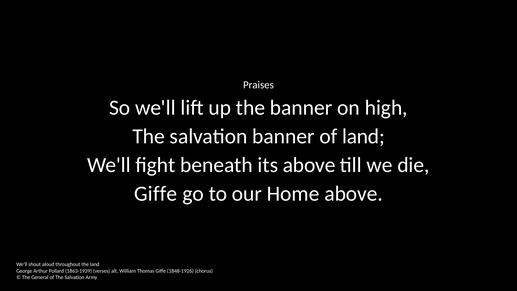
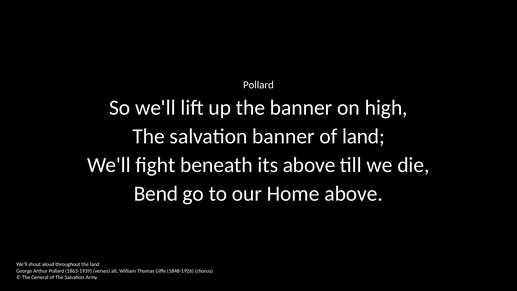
Praises: Praises -> Pollard (258, 85)
Giffe: Giffe -> Bend (156, 194)
